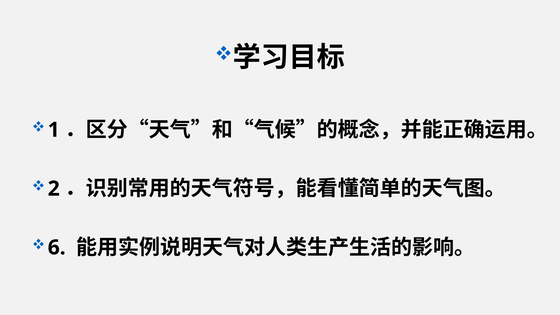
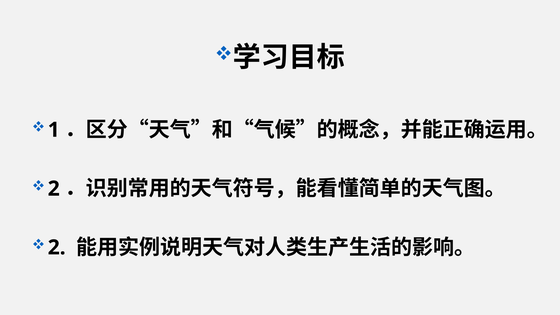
6: 6 -> 2 (57, 247)
